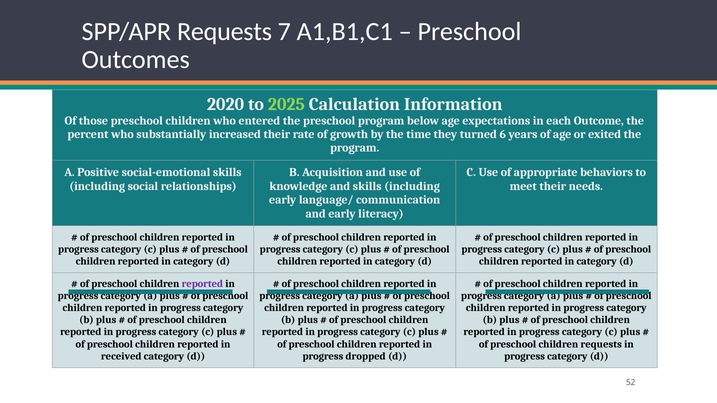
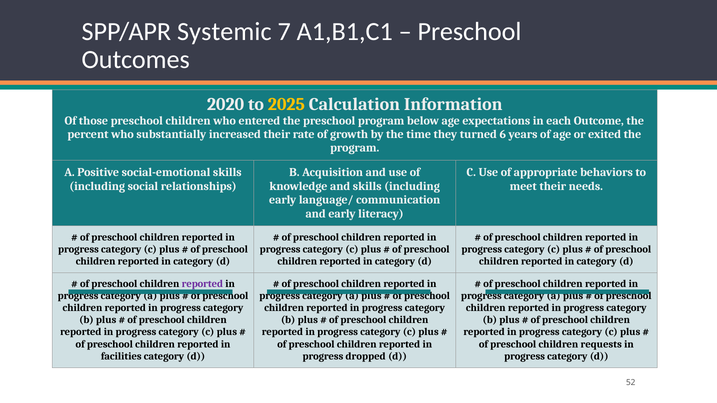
SPP/APR Requests: Requests -> Systemic (224, 32)
2025 colour: light green -> yellow (286, 104)
received: received -> facilities (121, 356)
